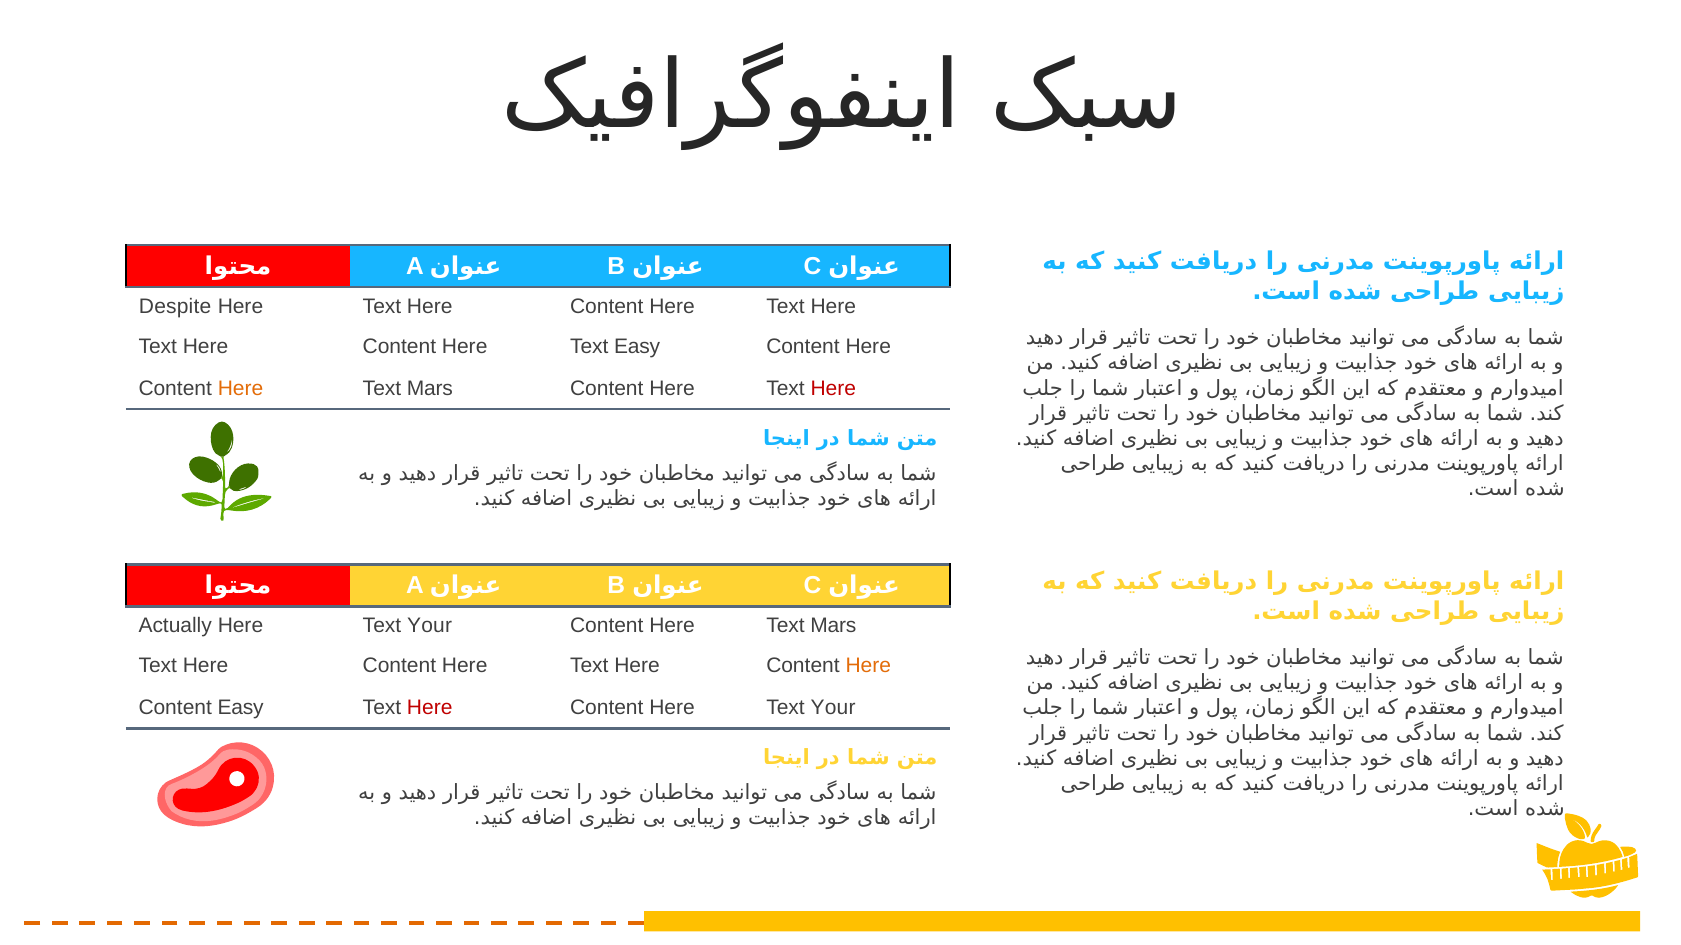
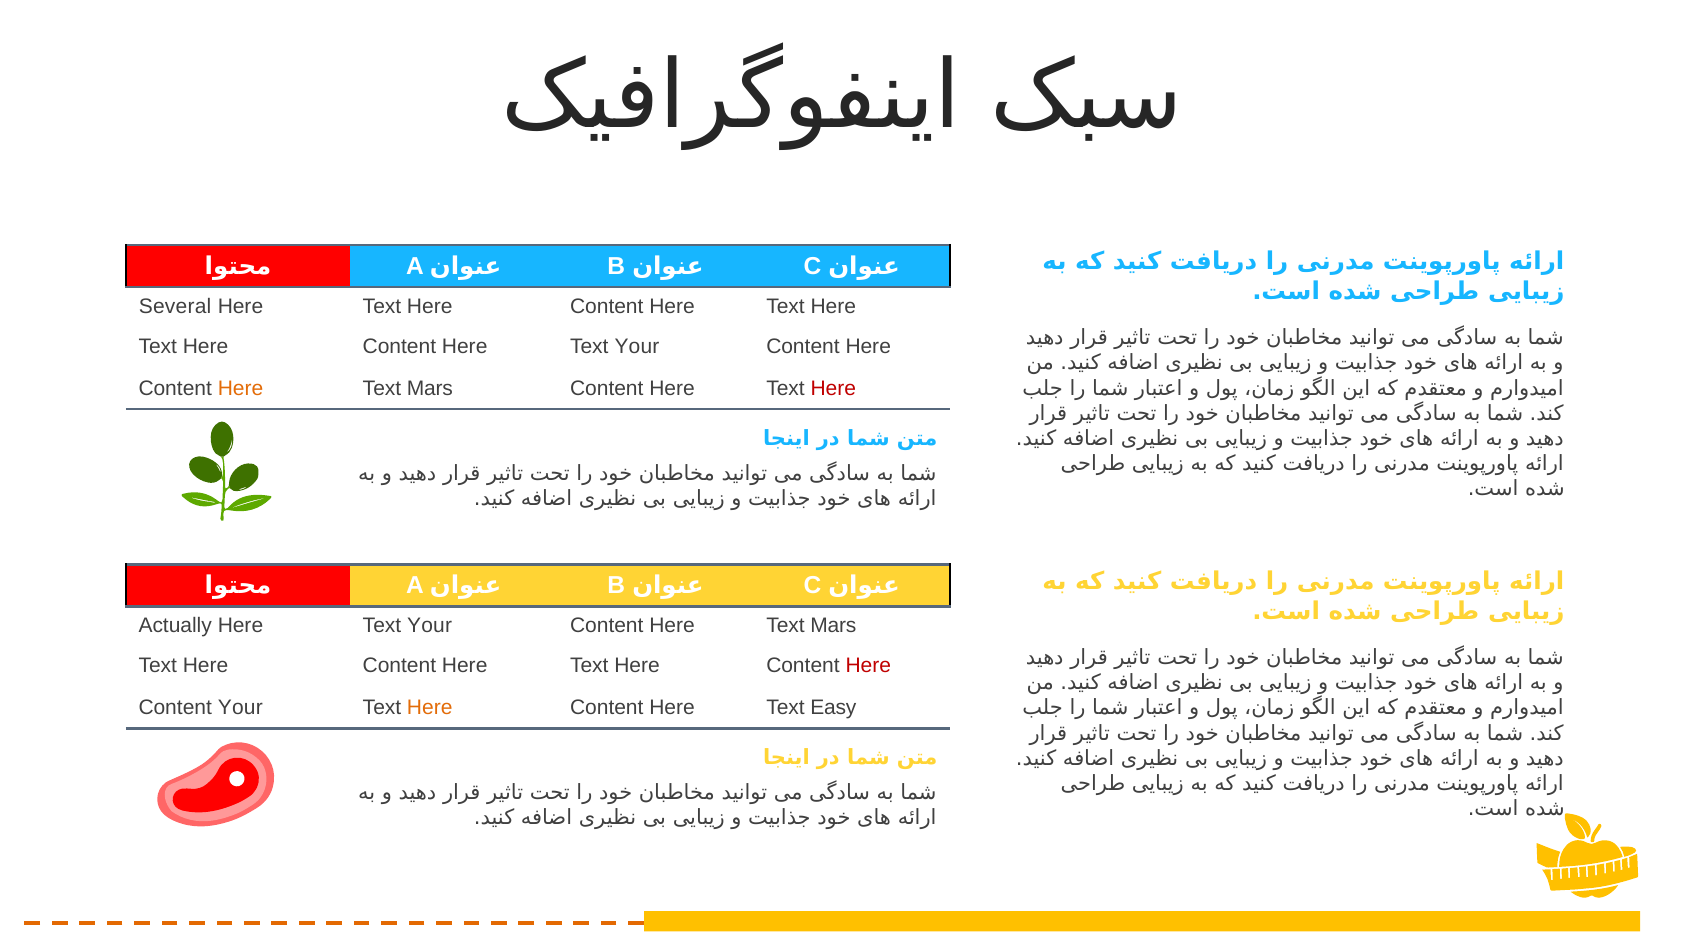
Despite: Despite -> Several (175, 307)
Content Here Text Easy: Easy -> Your (637, 346)
Here colour: orange -> red (868, 666)
Content Easy: Easy -> Your (240, 708)
Here colour: red -> orange (430, 708)
Content Here Text Your: Your -> Easy (833, 708)
